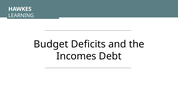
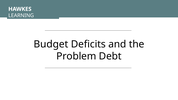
Incomes: Incomes -> Problem (76, 56)
